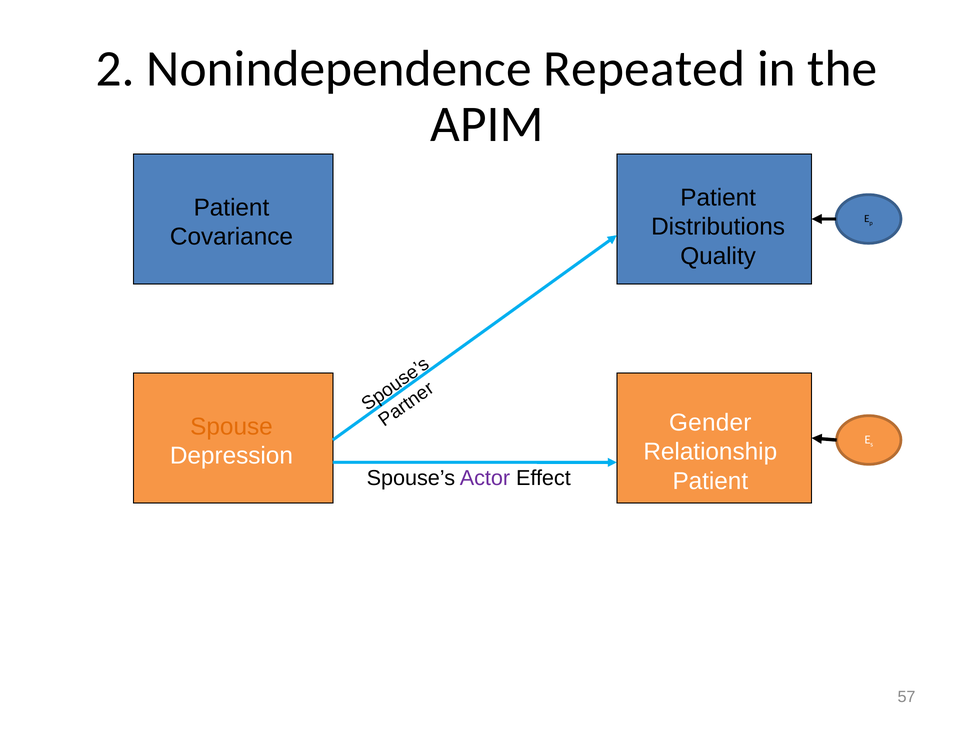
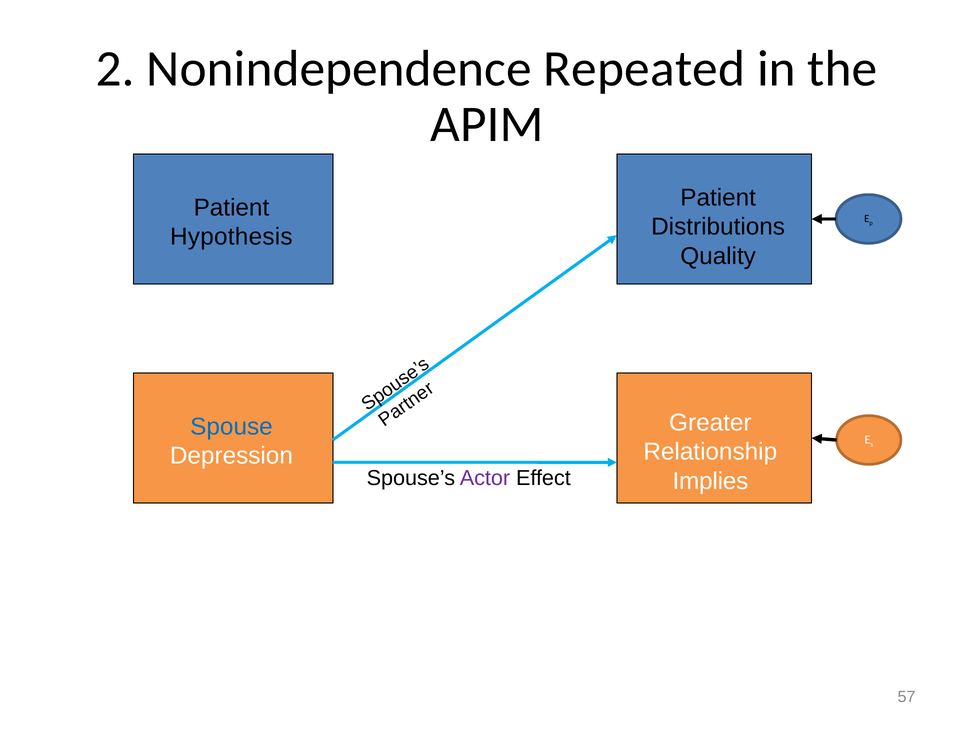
Covariance: Covariance -> Hypothesis (231, 237)
Gender: Gender -> Greater (710, 423)
Spouse colour: orange -> blue (231, 427)
Patient: Patient -> Implies (710, 481)
